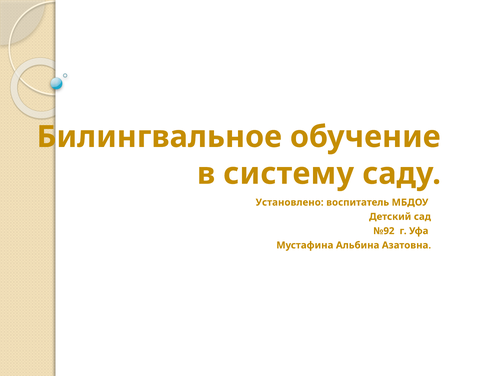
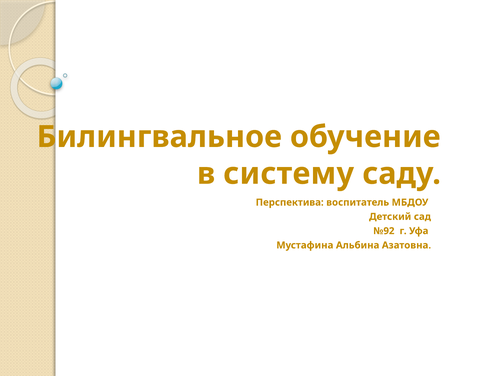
Установлено: Установлено -> Перспектива (290, 202)
